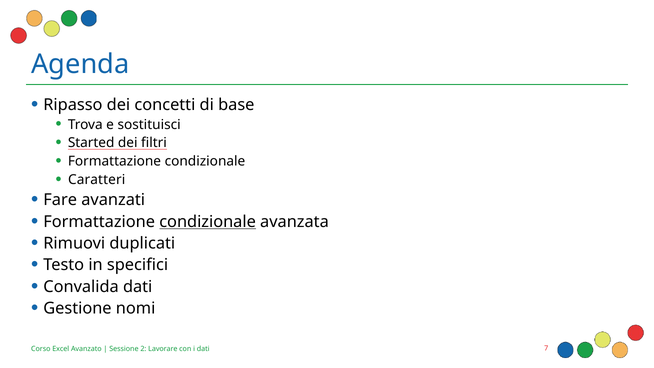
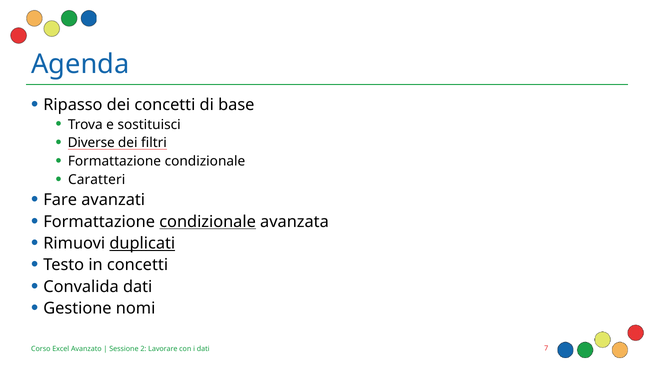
Started: Started -> Diverse (91, 143)
duplicati underline: none -> present (142, 243)
in specifici: specifici -> concetti (138, 265)
